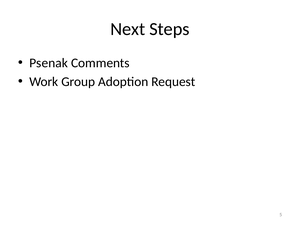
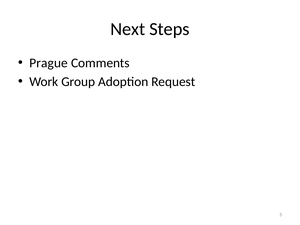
Psenak: Psenak -> Prague (49, 63)
